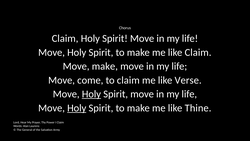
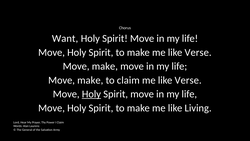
Claim: Claim -> Want (65, 38)
make me like Claim: Claim -> Verse (198, 52)
come: come -> make (90, 80)
Holy underline: present -> none (77, 108)
Thine: Thine -> Living (198, 108)
